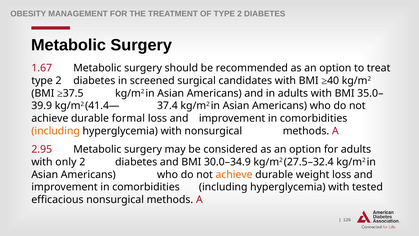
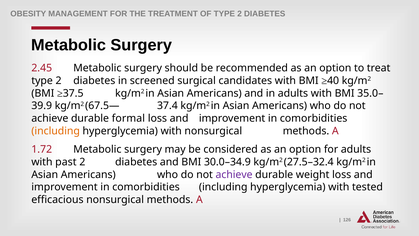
1.67: 1.67 -> 2.45 (42, 68)
41.4—: 41.4— -> 67.5— (102, 106)
2.95: 2.95 -> 1.72 (42, 149)
only: only -> past (66, 162)
achieve colour: orange -> purple (234, 174)
